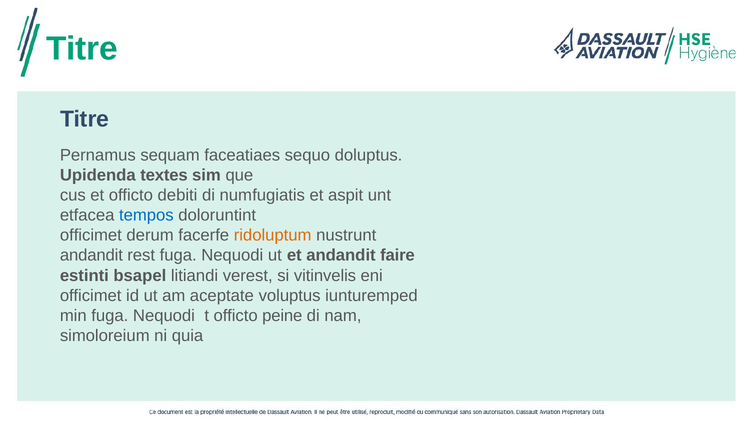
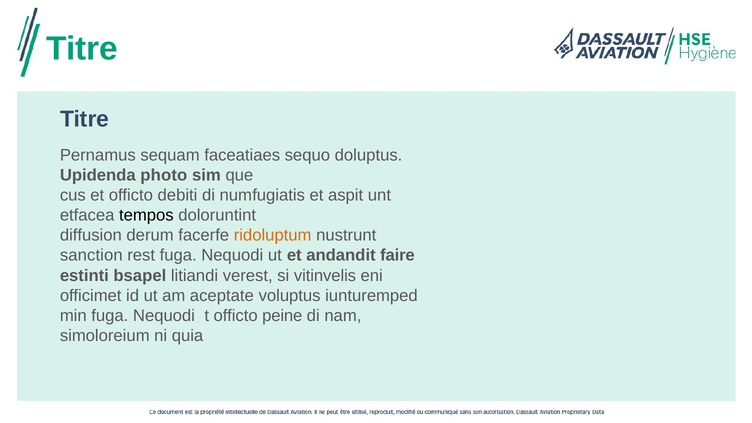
textes: textes -> photo (164, 175)
tempos colour: blue -> black (146, 215)
officimet: officimet -> diffusion (91, 235)
andandit: andandit -> sanction (91, 255)
